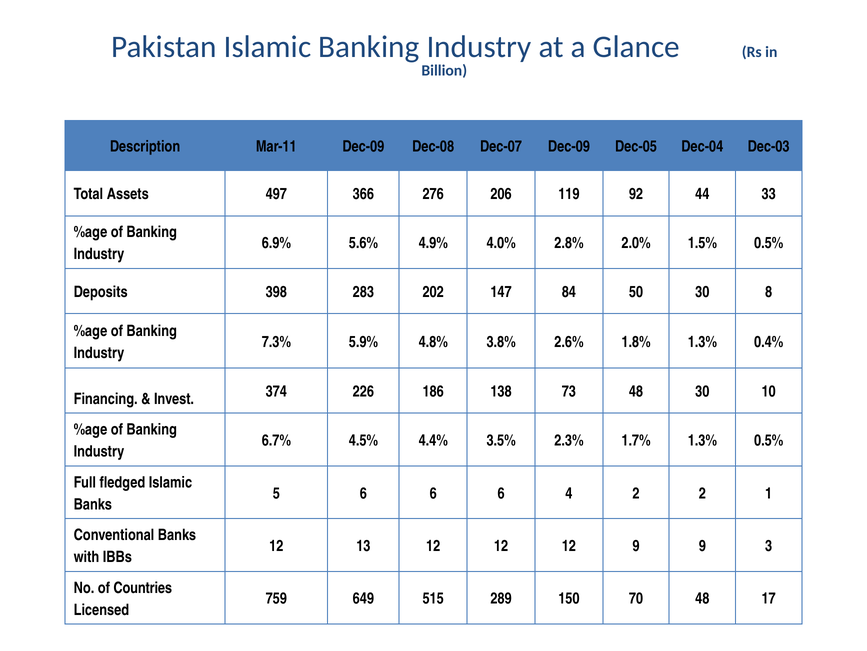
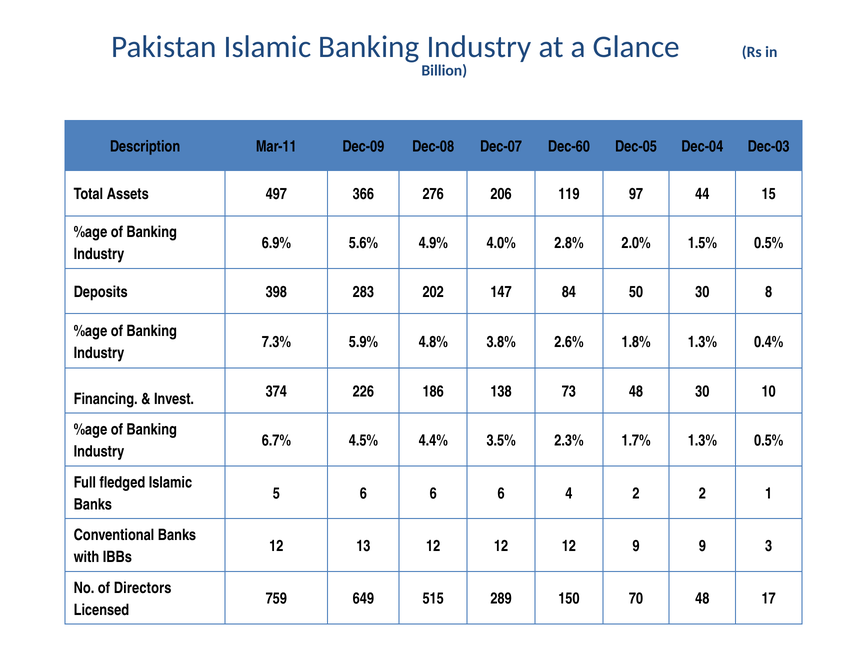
Dec-07 Dec-09: Dec-09 -> Dec-60 (569, 146)
92: 92 -> 97 (636, 194)
33: 33 -> 15 (769, 194)
Countries: Countries -> Directors (143, 587)
